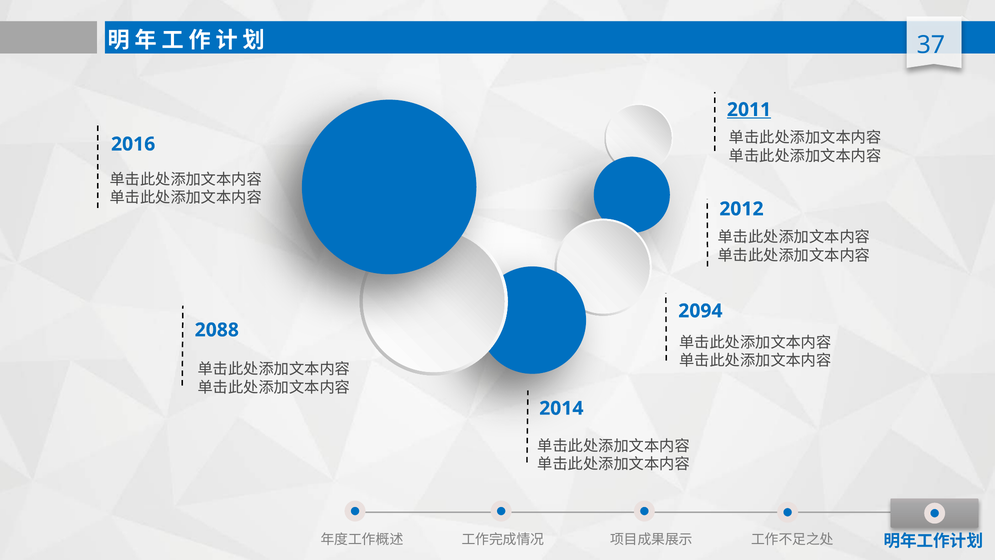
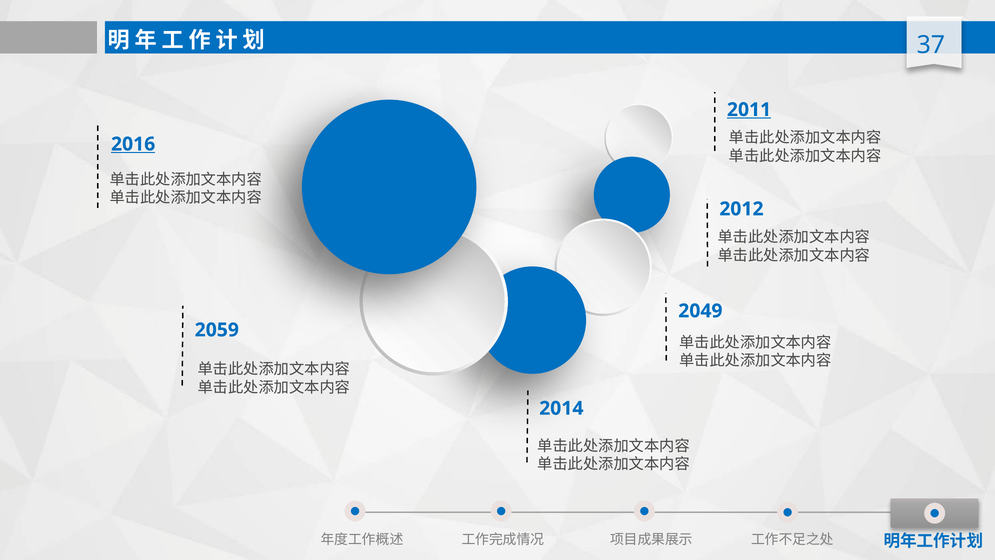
2016 underline: none -> present (133, 144)
2094: 2094 -> 2049 (700, 311)
2088: 2088 -> 2059 (217, 330)
